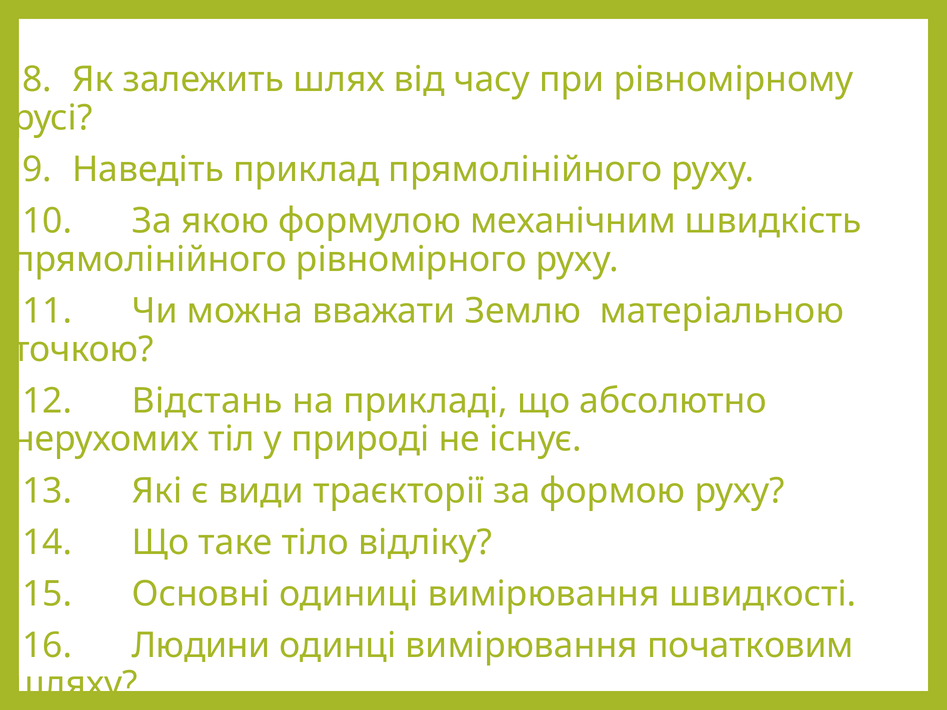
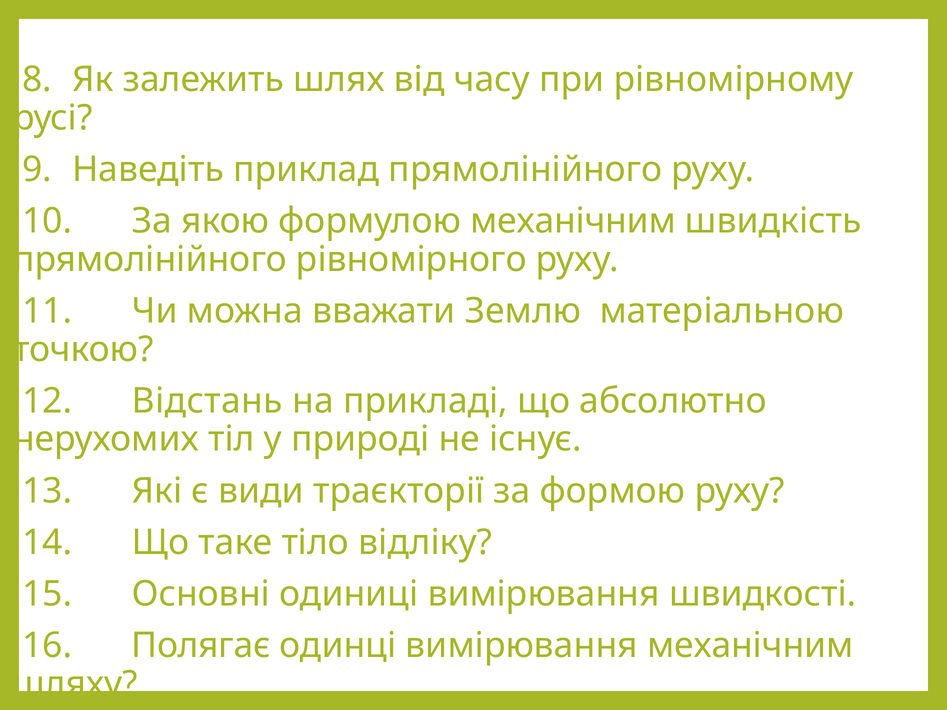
Людини: Людини -> Полягає (201, 646)
вимірювання початковим: початковим -> механічним (750, 646)
